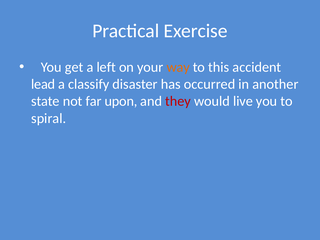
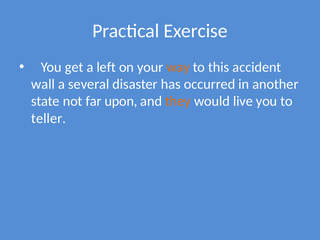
lead: lead -> wall (43, 84)
classify: classify -> several (89, 84)
they colour: red -> orange (178, 101)
spiral: spiral -> teller (49, 118)
